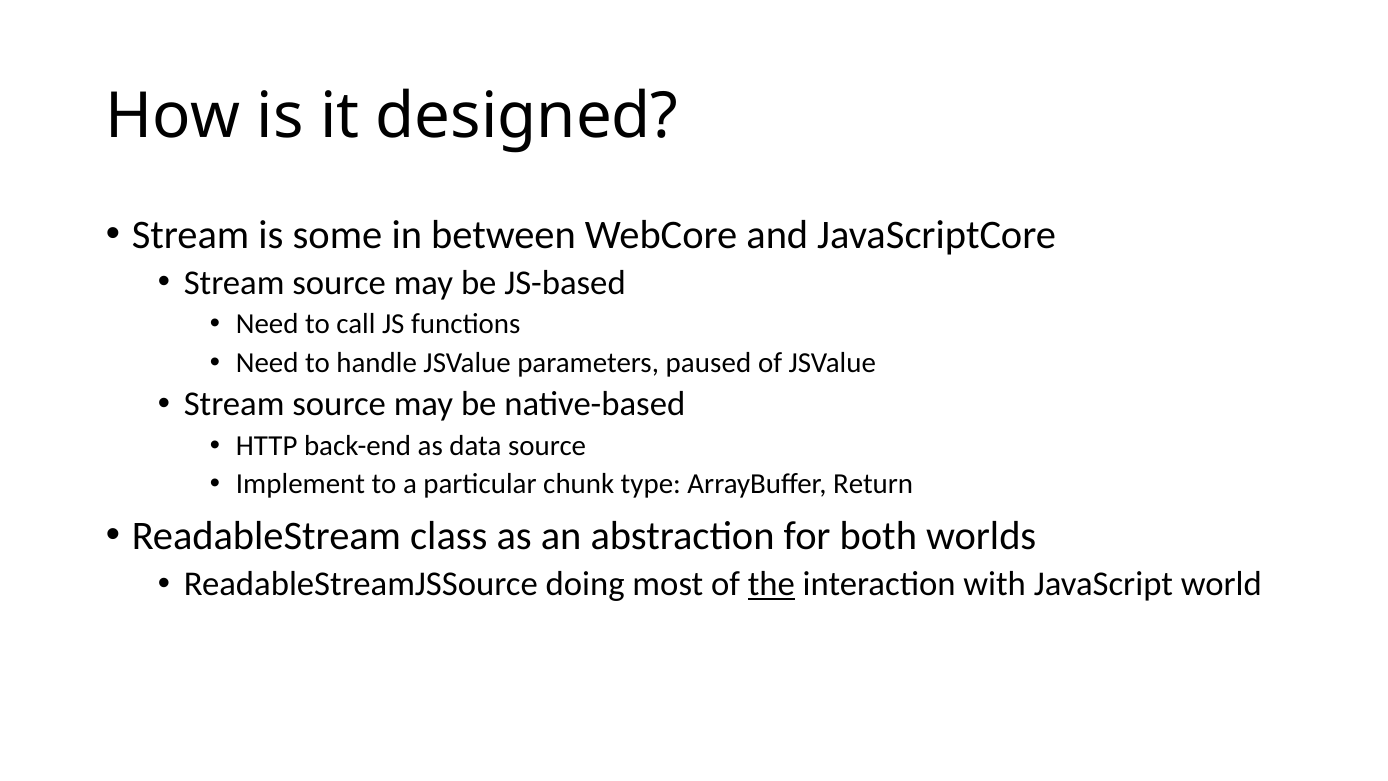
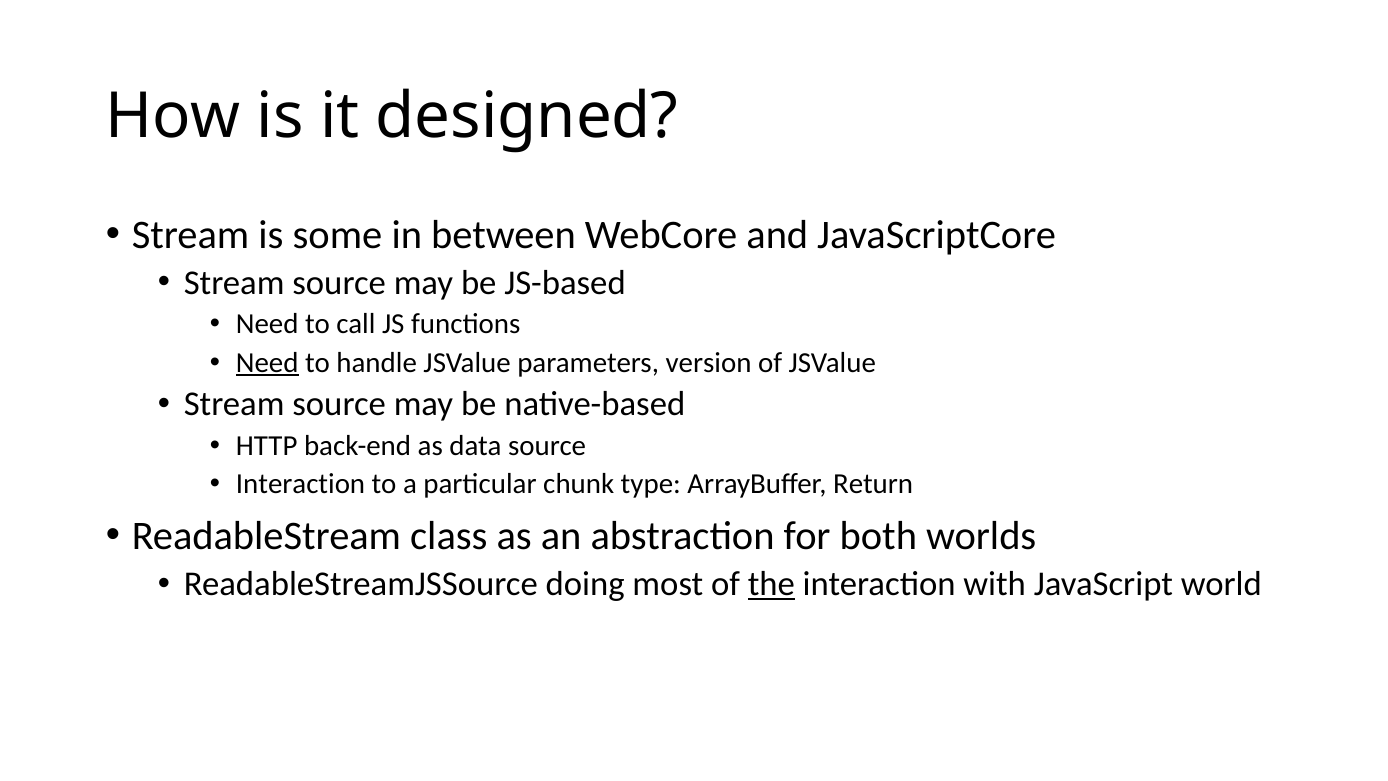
Need underline: none -> present (267, 363)
paused: paused -> version (709, 363)
Implement: Implement -> Interaction (301, 484)
